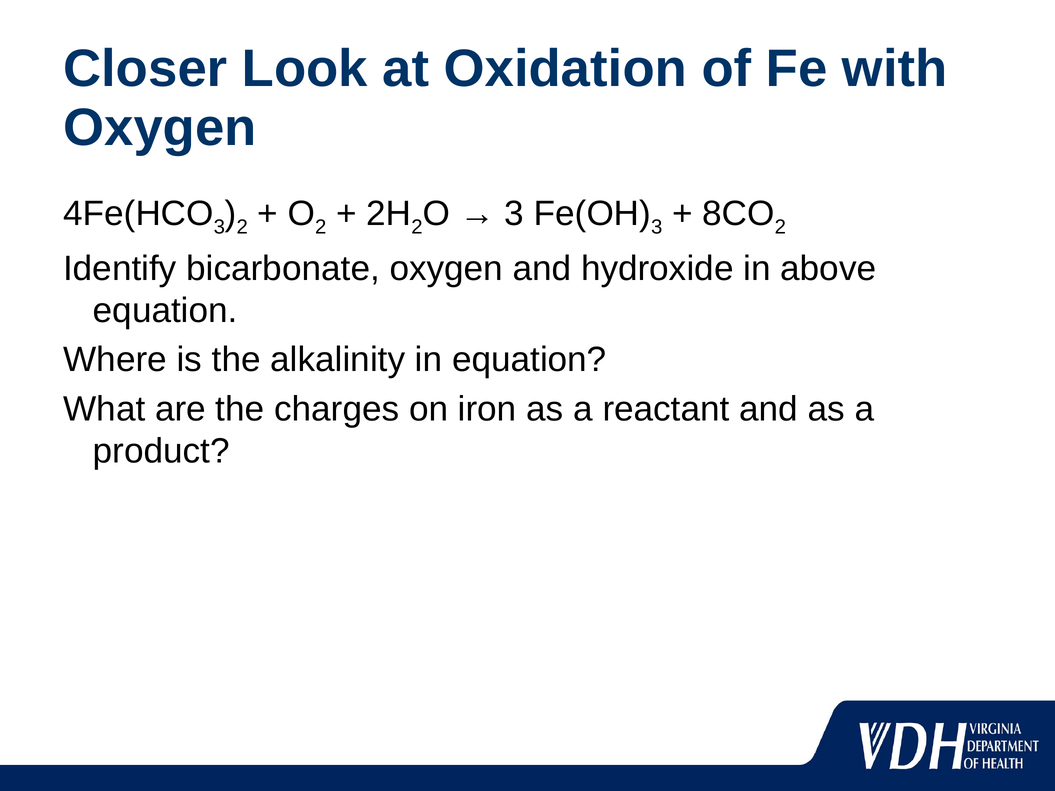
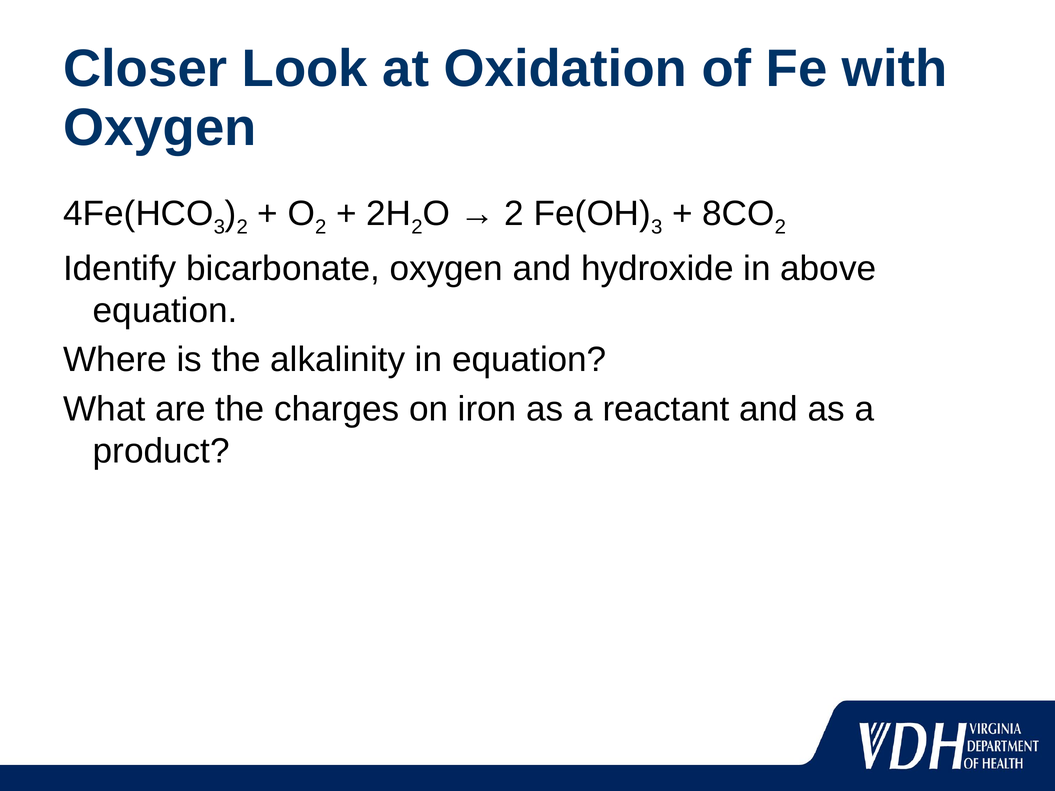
3: 3 -> 2 (514, 213)
